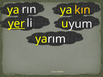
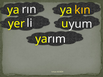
yer underline: present -> none (16, 24)
